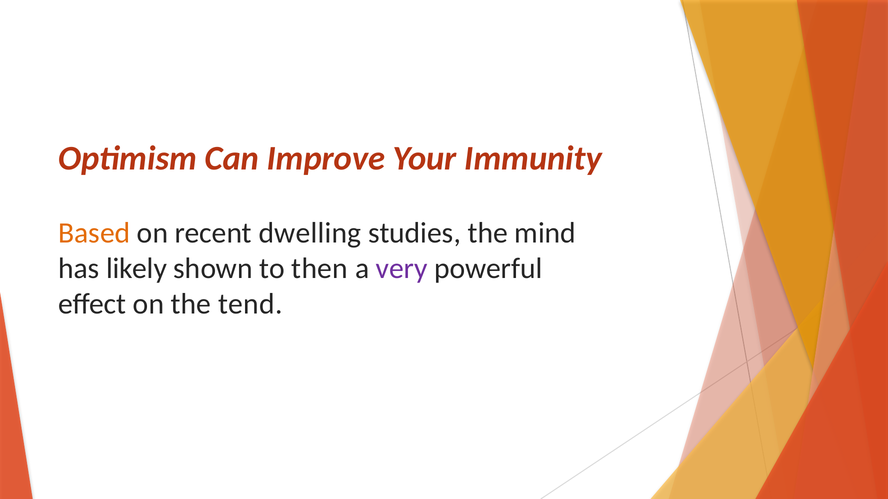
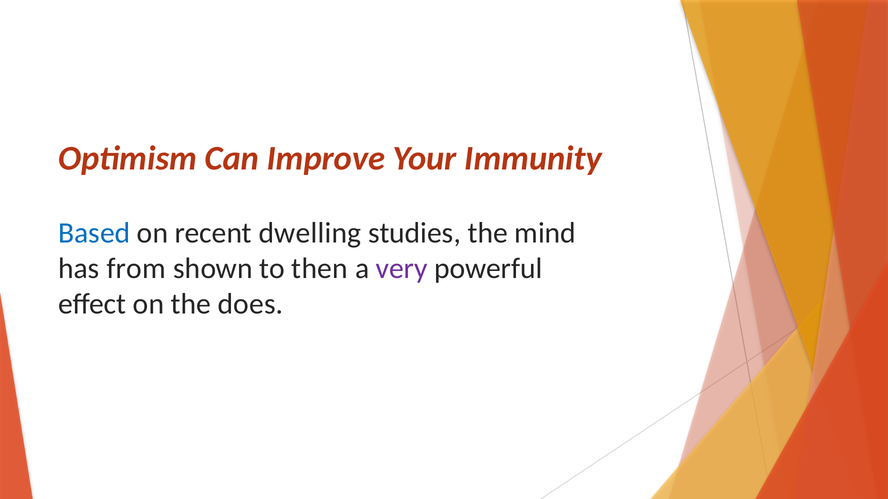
Based colour: orange -> blue (94, 233)
likely: likely -> from (136, 269)
tend: tend -> does (250, 304)
